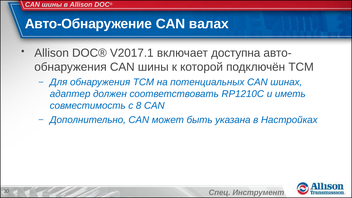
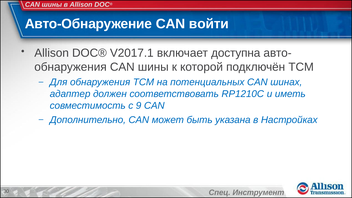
валах: валах -> войти (209, 24)
8: 8 -> 9 (139, 106)
